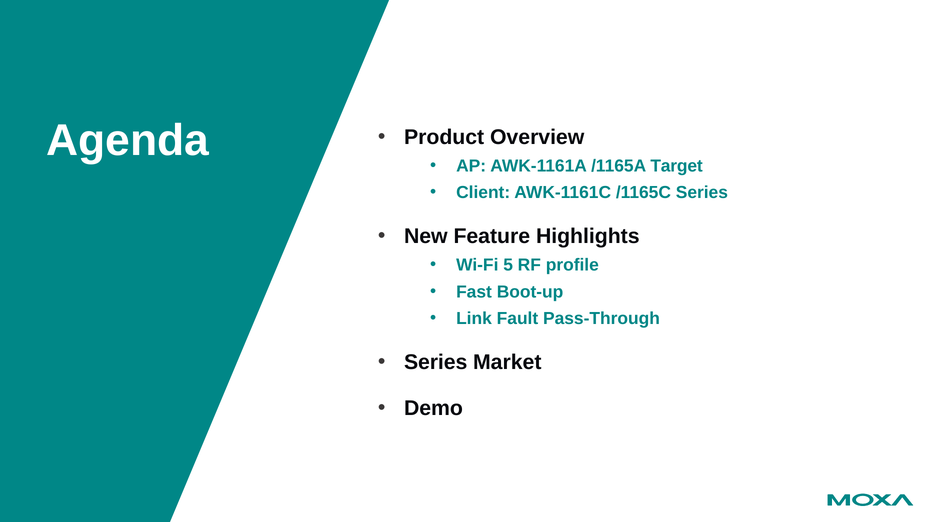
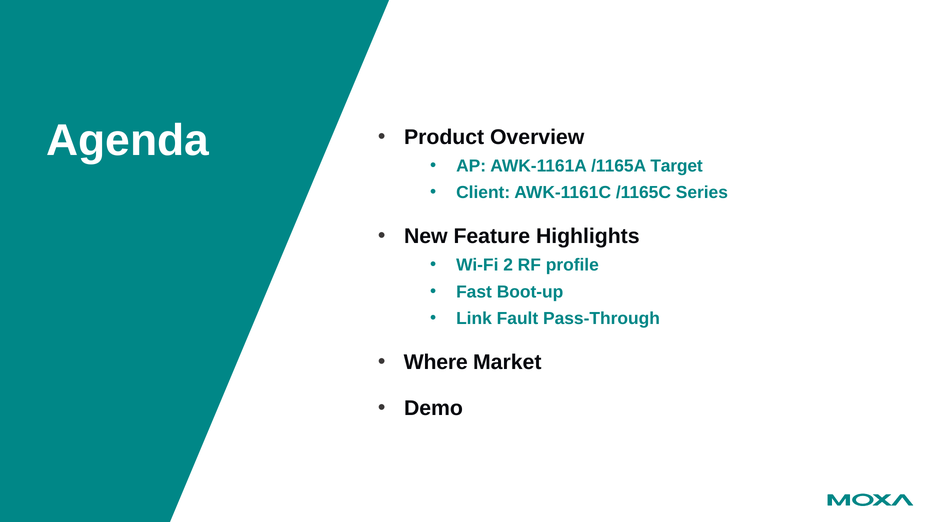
5: 5 -> 2 (508, 265)
Series: Series -> Where (436, 362)
